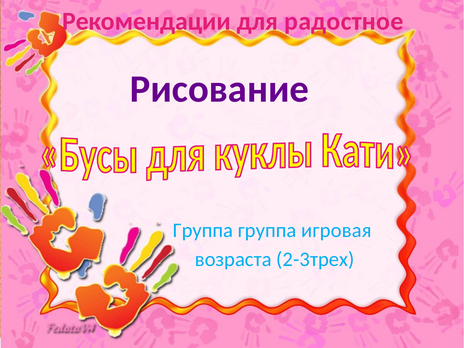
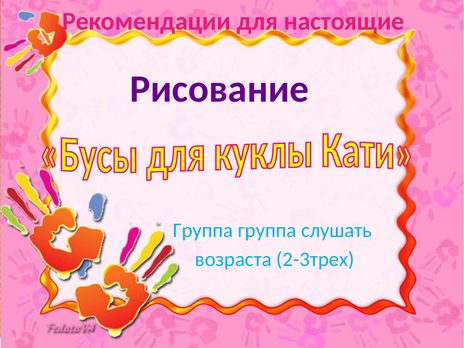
радостное: радостное -> настоящие (344, 21)
игровая: игровая -> слушать (337, 230)
